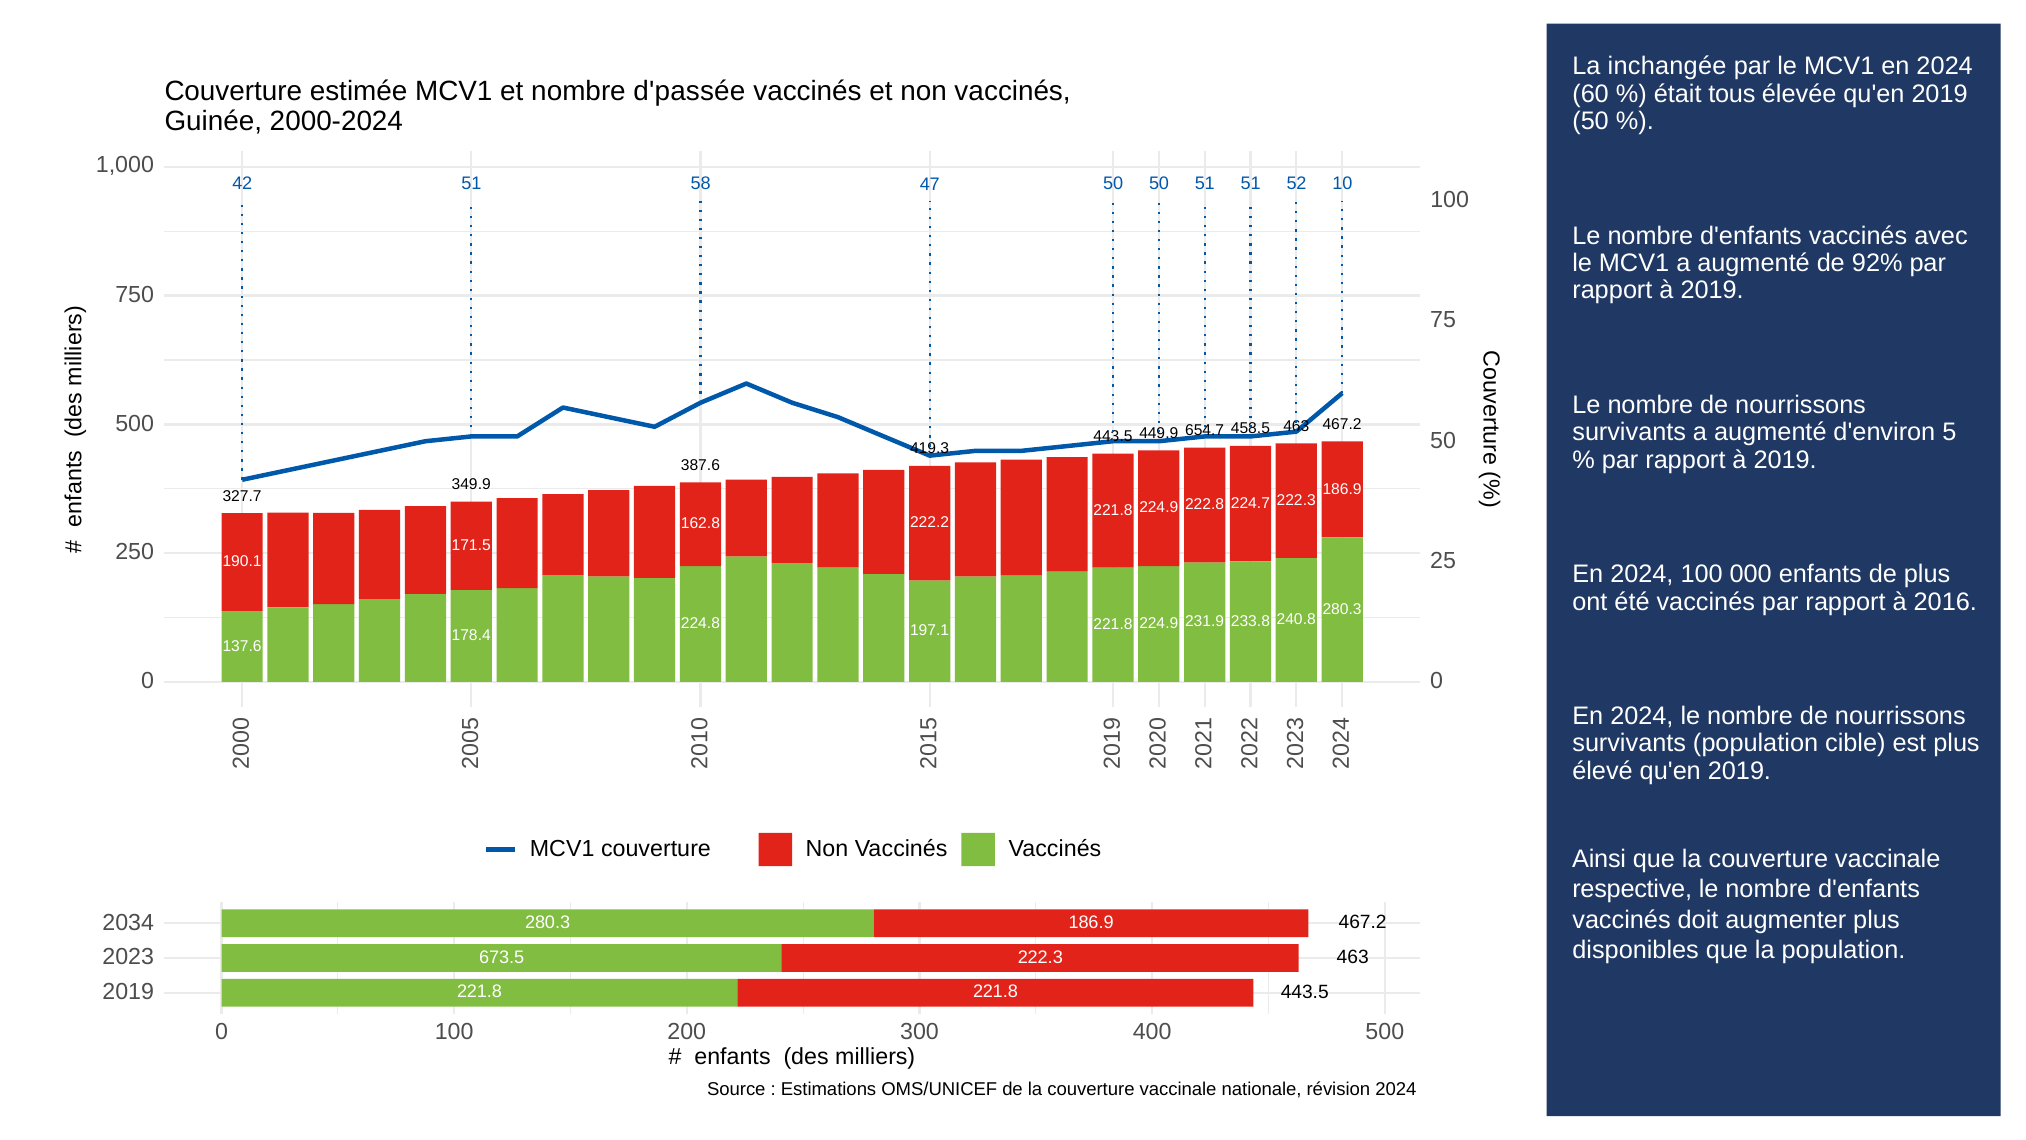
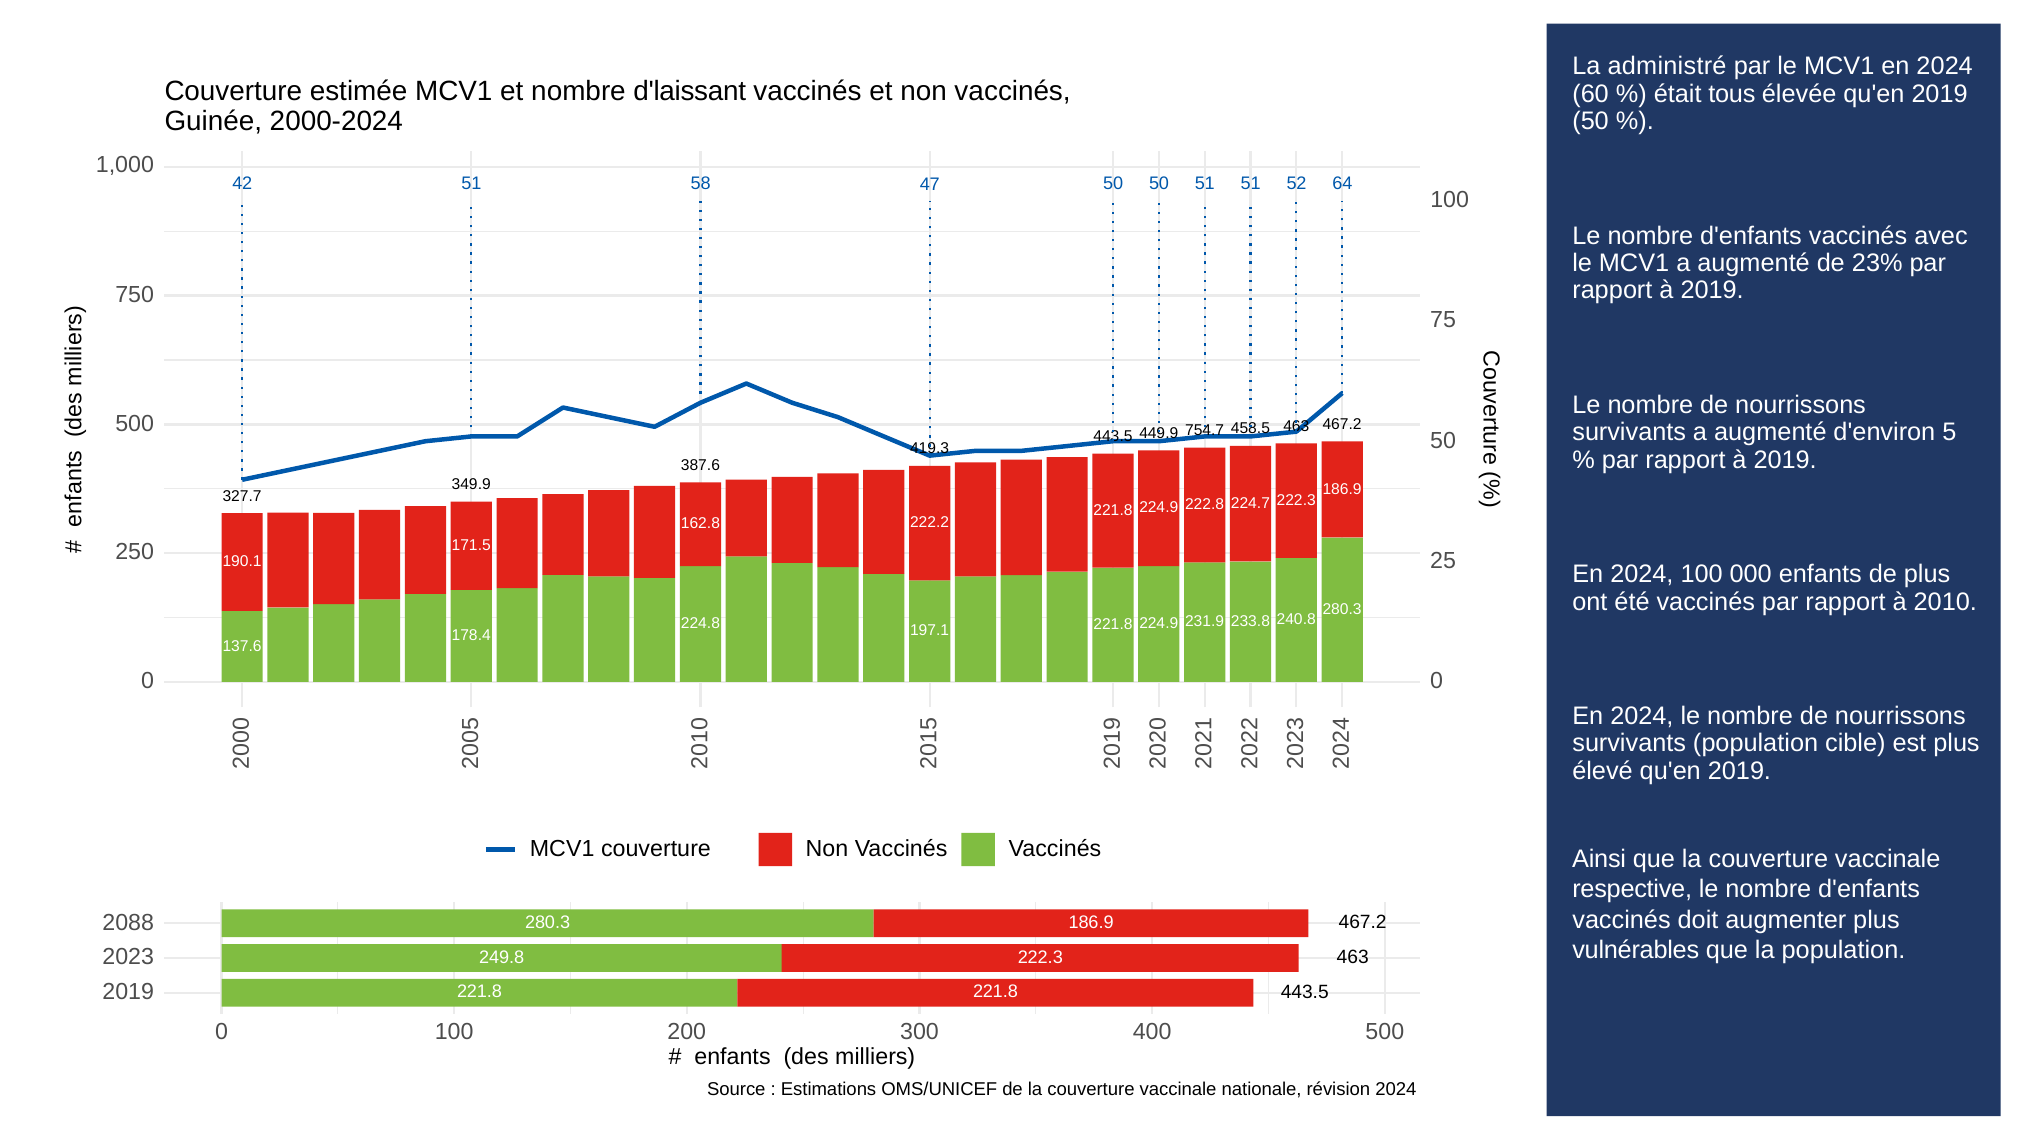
inchangée: inchangée -> administré (1667, 67)
d'passée: d'passée -> d'laissant (690, 91)
10: 10 -> 64 (1342, 184)
92%: 92% -> 23% (1877, 263)
654.7: 654.7 -> 754.7 (1205, 430)
2016: 2016 -> 2010 (1945, 601)
2034: 2034 -> 2088 (128, 922)
disponibles: disponibles -> vulnérables (1636, 950)
673.5: 673.5 -> 249.8 (502, 957)
